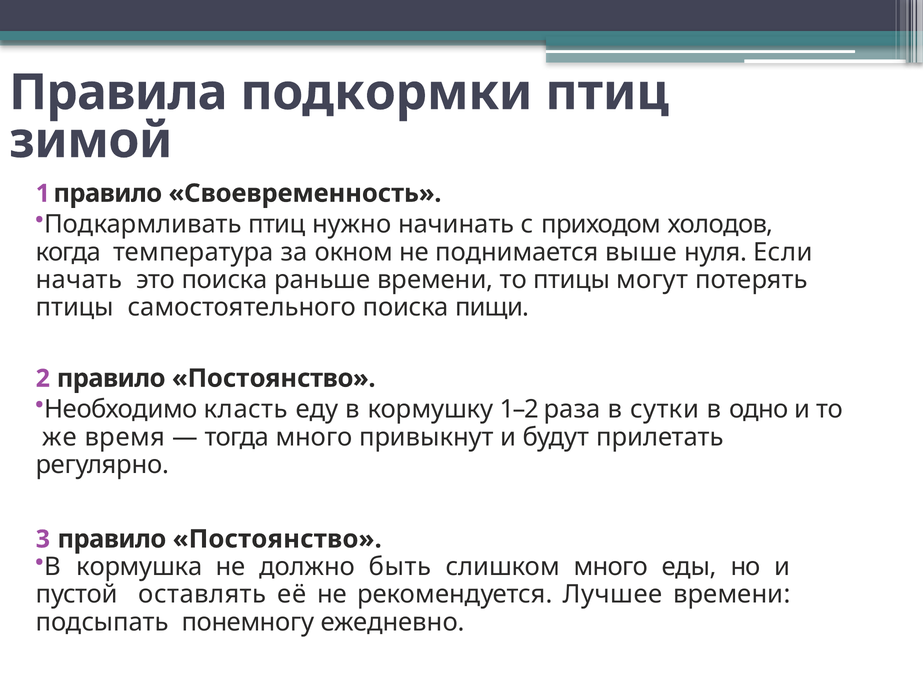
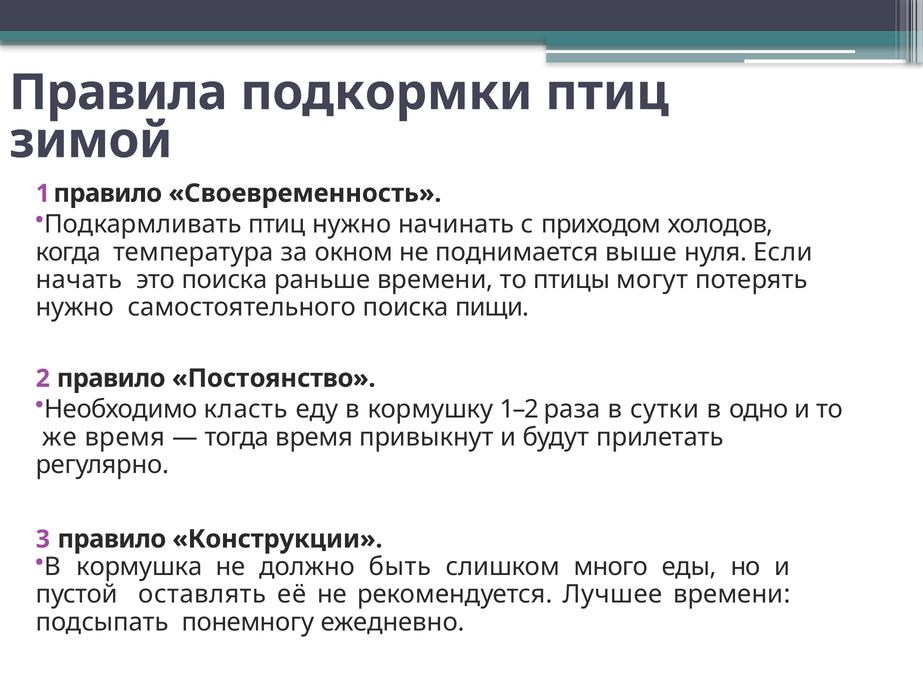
птицы: птицы -> нужно (75, 308)
тогда много: много -> время (314, 437)
Постоянство: Постоянство -> Конструкции (277, 539)
